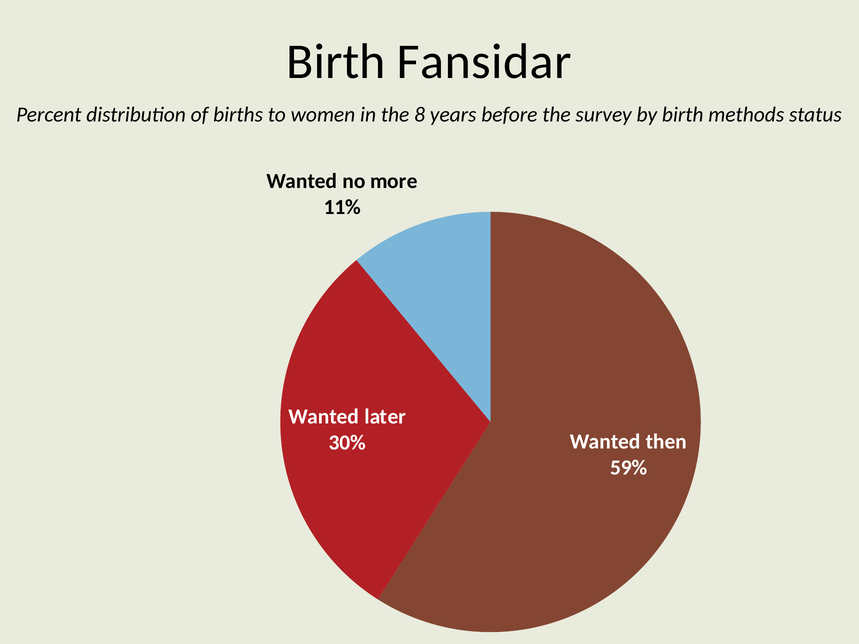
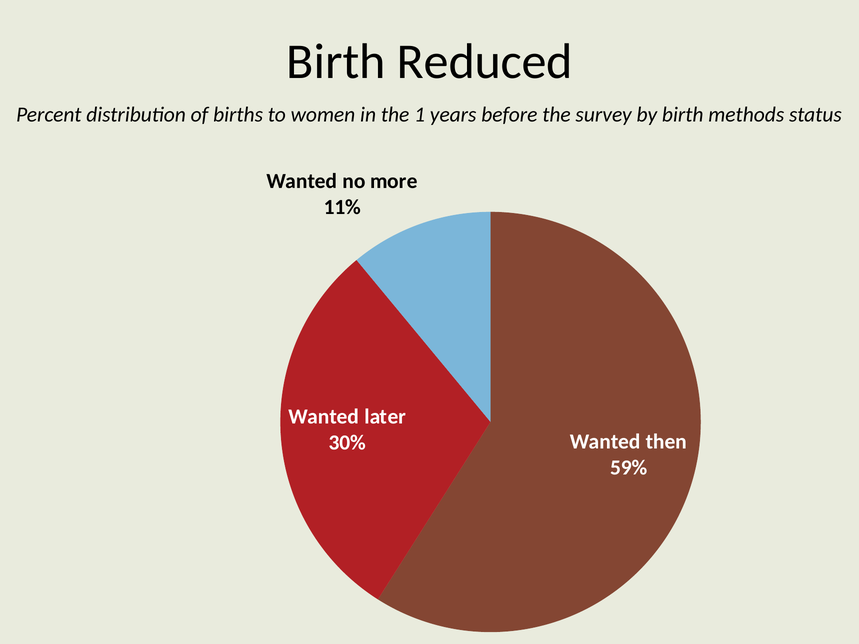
Fansidar: Fansidar -> Reduced (485, 62)
8: 8 -> 1 (420, 115)
